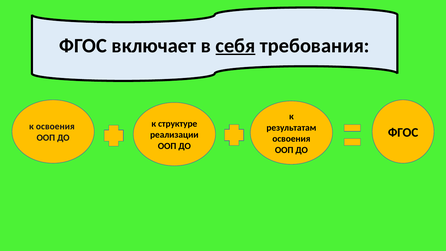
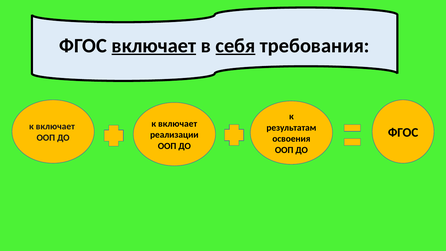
включает underline: none -> present (154, 46)
структуре: структуре -> включает (178, 124)
освоения: освоения -> включает (55, 127)
